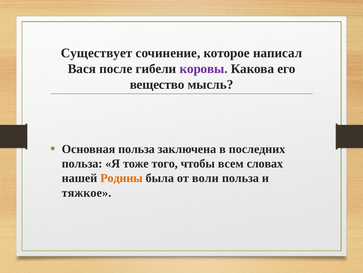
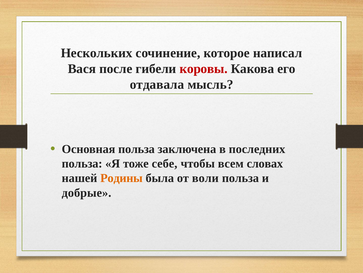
Существует: Существует -> Нескольких (97, 53)
коровы colour: purple -> red (204, 69)
вещество: вещество -> отдавала (157, 84)
того: того -> себе (165, 163)
тяжкое: тяжкое -> добрые (87, 192)
